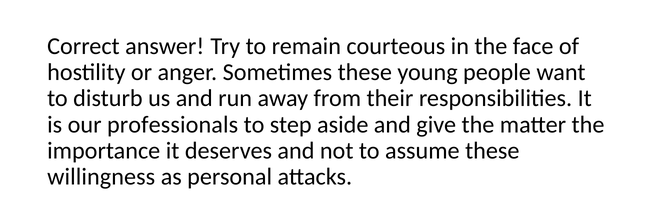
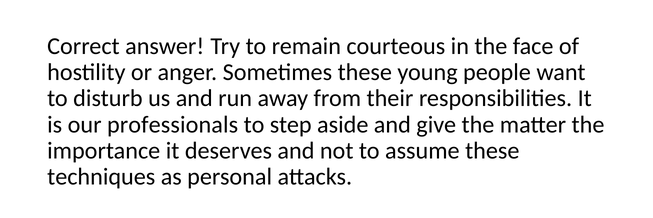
willingness: willingness -> techniques (101, 177)
